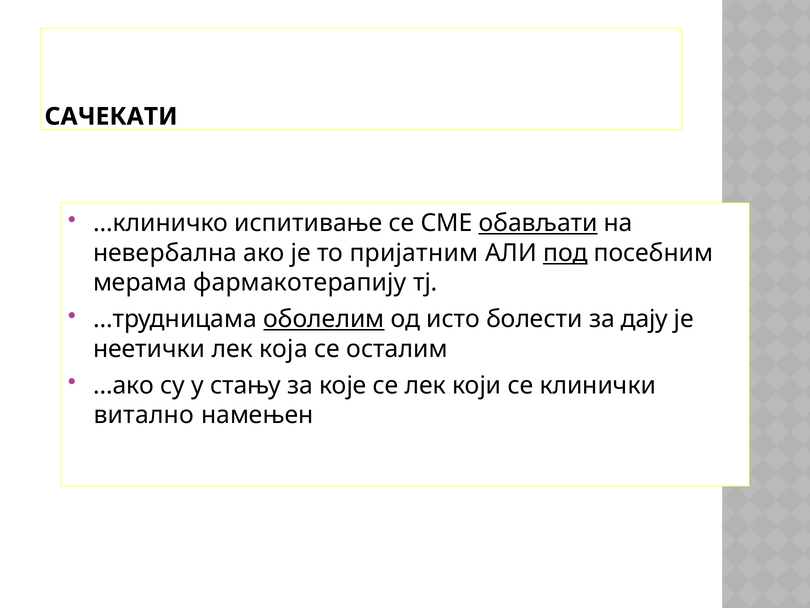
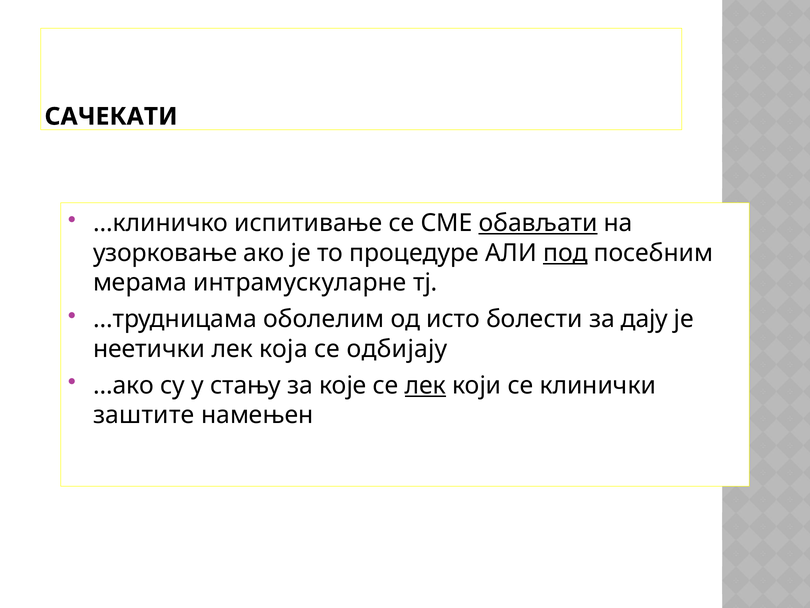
невербална: невербална -> узорковање (165, 253)
пријатним: пријатним -> процедуре (414, 253)
фармакотерапију: фармакотерапију -> интрамускуларне (300, 283)
оболелим underline: present -> none (324, 319)
осталим: осталим -> одбијају (397, 349)
лек underline: none -> present (425, 385)
витално: витално -> заштите (144, 415)
